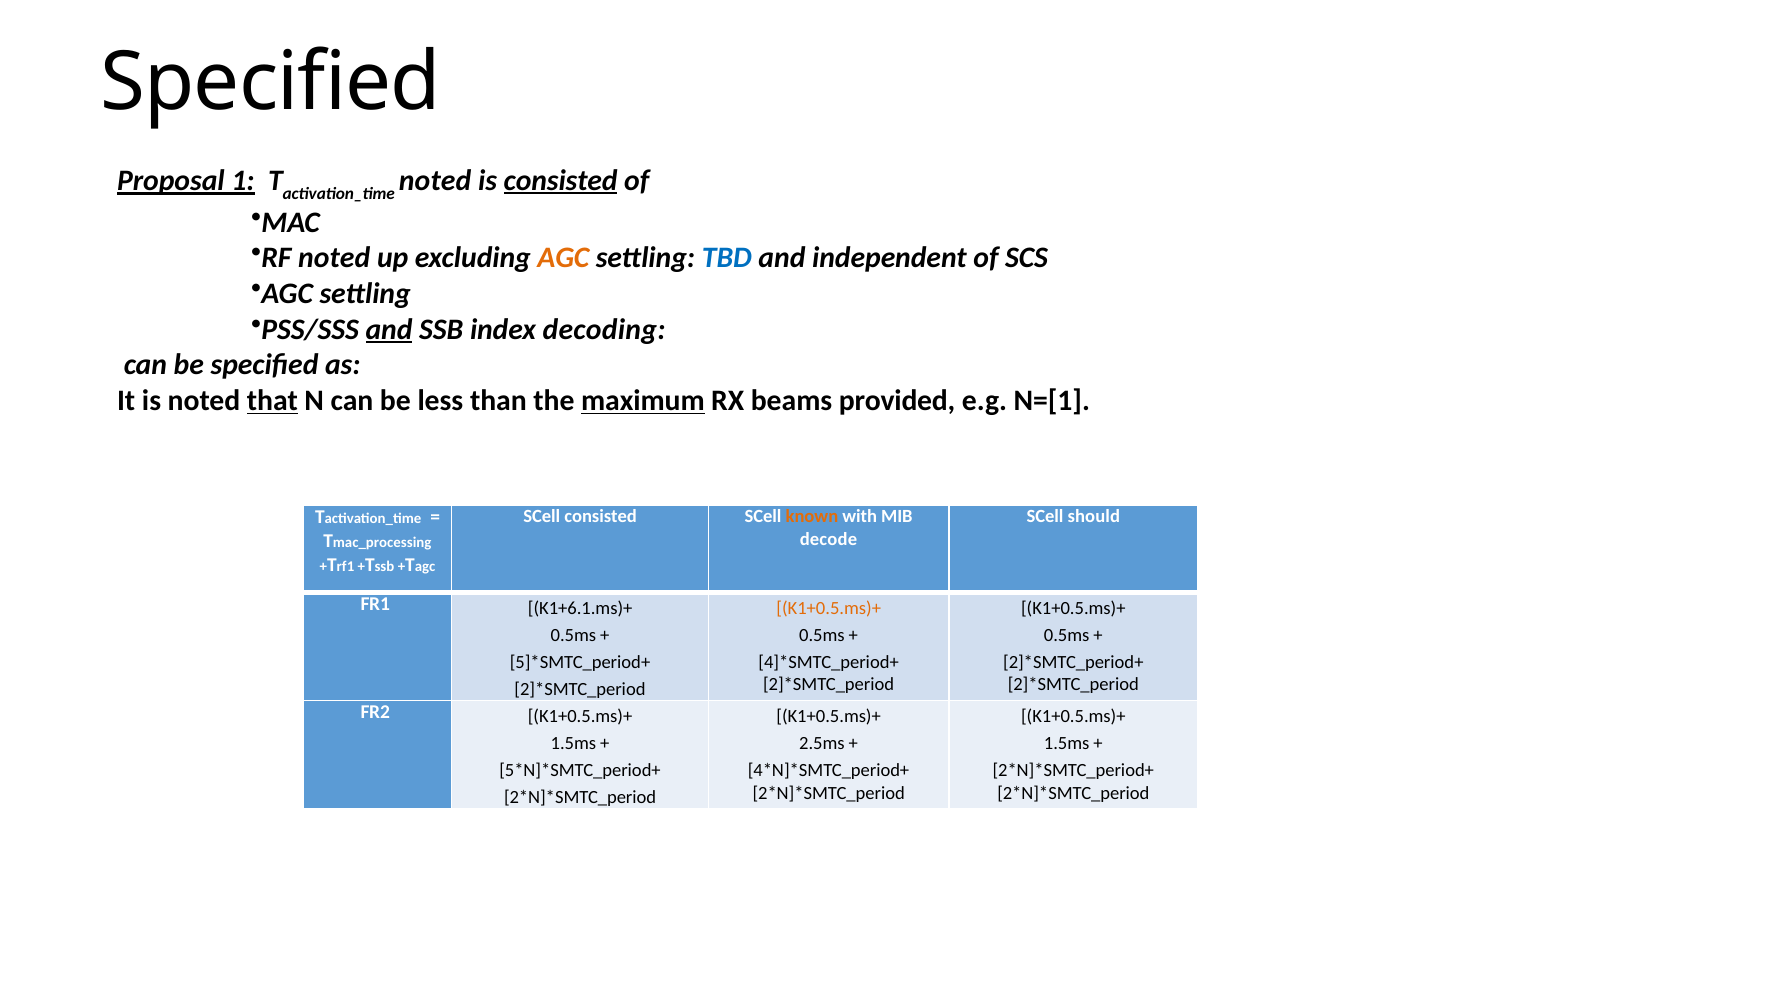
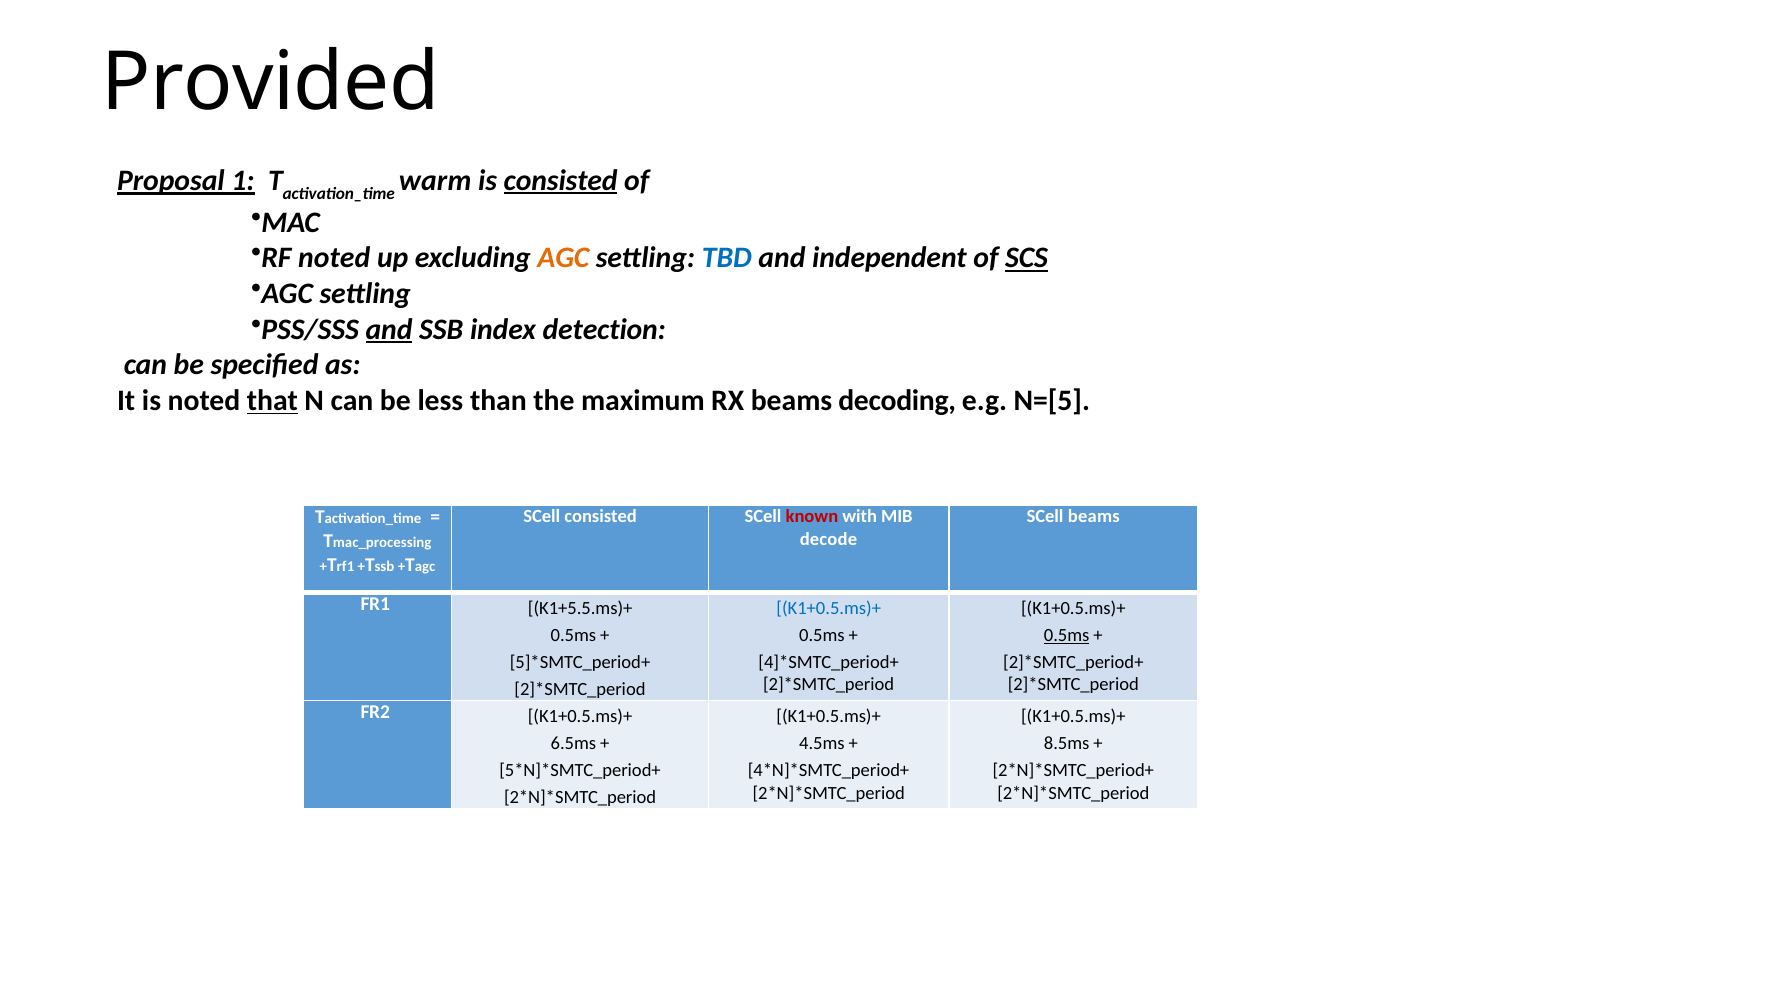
Specified: Specified -> Provided (271, 83)
noted: noted -> warm (435, 181)
SCS underline: none -> present (1027, 258)
decoding: decoding -> detection (604, 330)
maximum underline: present -> none (643, 401)
provided: provided -> decoding (897, 401)
N=[1: N=[1 -> N=[5 (1052, 401)
known colour: orange -> red (812, 517)
SCell should: should -> beams (1094, 517)
K1+6.1.ms)+: K1+6.1.ms)+ -> K1+5.5.ms)+ (580, 609)
K1+0.5.ms)+ colour: orange -> blue (829, 609)
0.5ms underline: none -> present (1067, 636)
1.5ms: 1.5ms -> 6.5ms (573, 744)
2.5ms: 2.5ms -> 4.5ms (822, 744)
1.5ms: 1.5ms -> 8.5ms (1067, 744)
